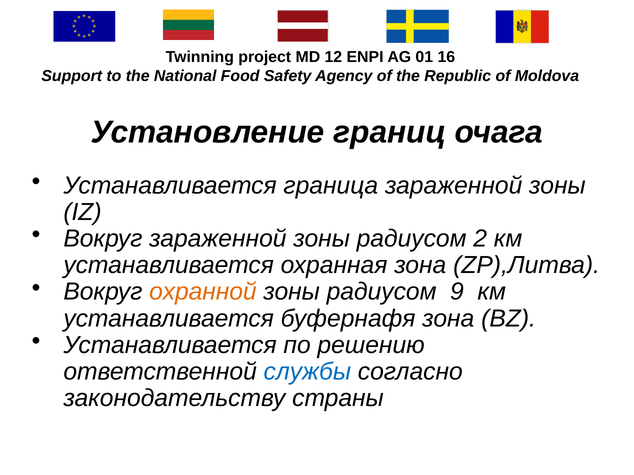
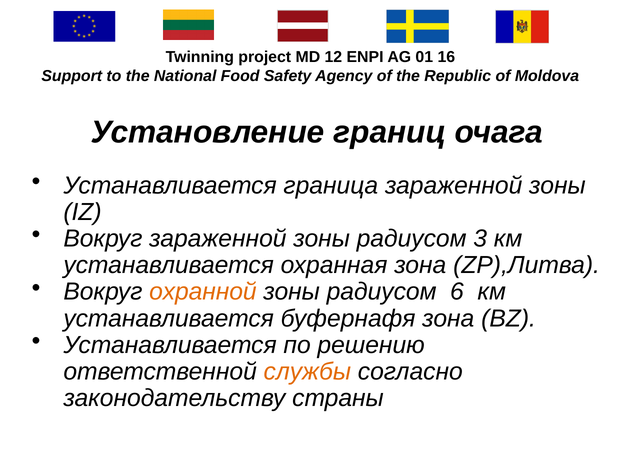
2: 2 -> 3 (480, 239)
9: 9 -> 6 (457, 292)
службы colour: blue -> orange (307, 372)
